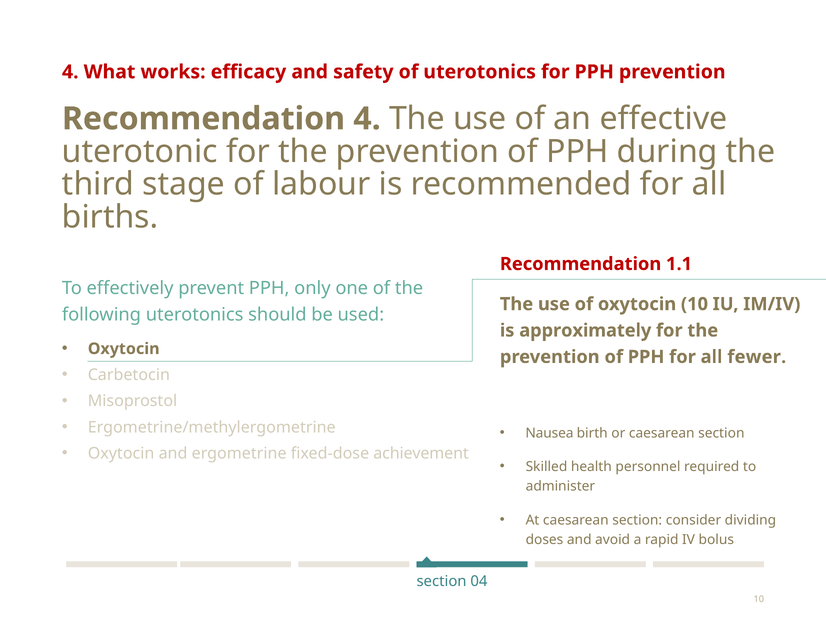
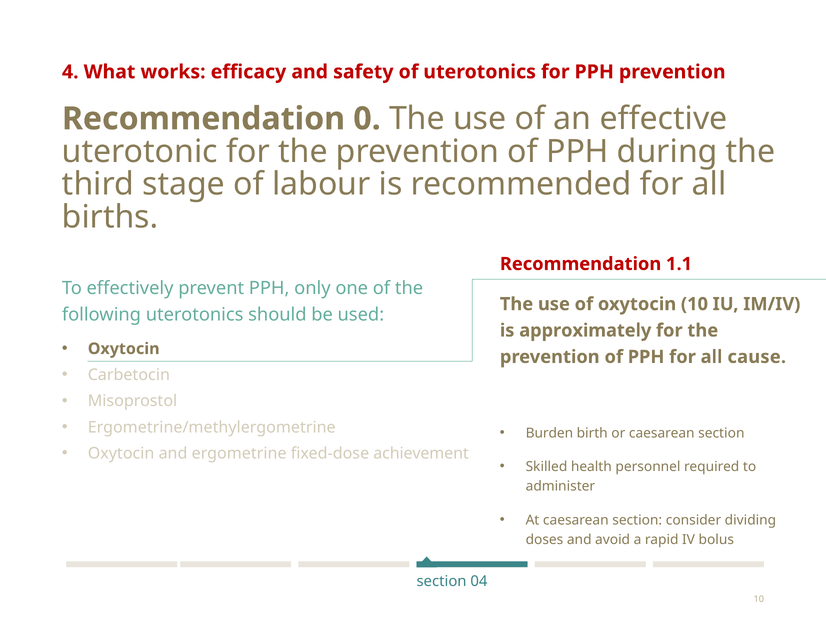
Recommendation 4: 4 -> 0 (367, 119)
fewer: fewer -> cause (757, 357)
Nausea: Nausea -> Burden (549, 433)
